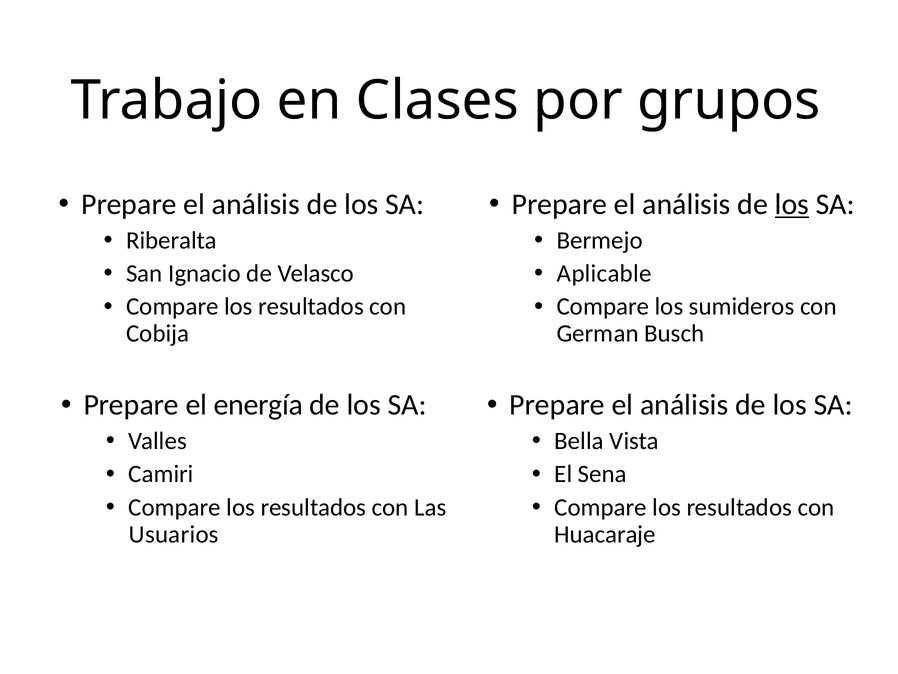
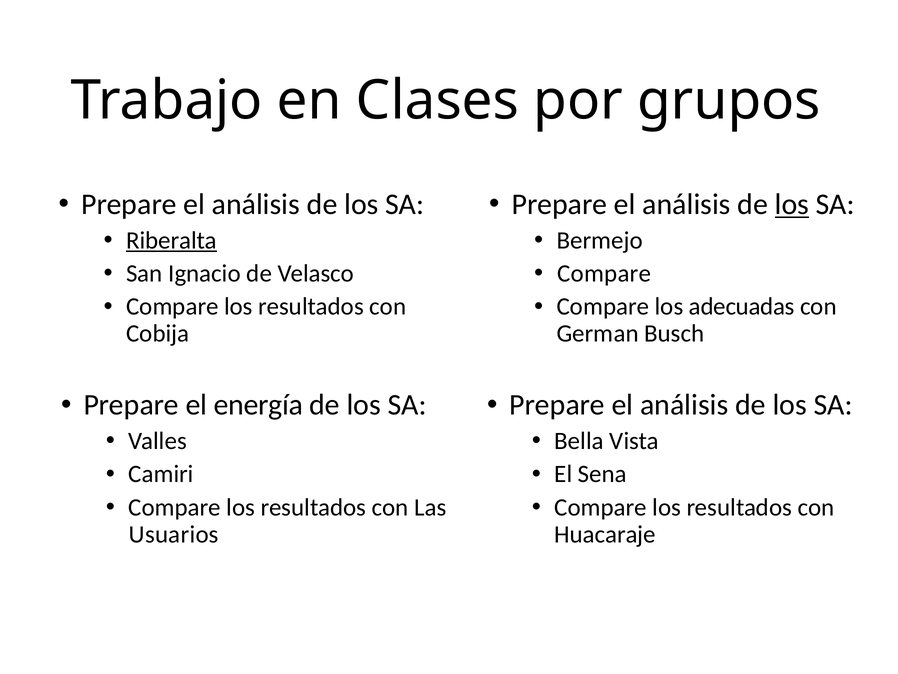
Riberalta underline: none -> present (172, 240)
Aplicable: Aplicable -> Compare (604, 273)
sumideros: sumideros -> adecuadas (742, 306)
